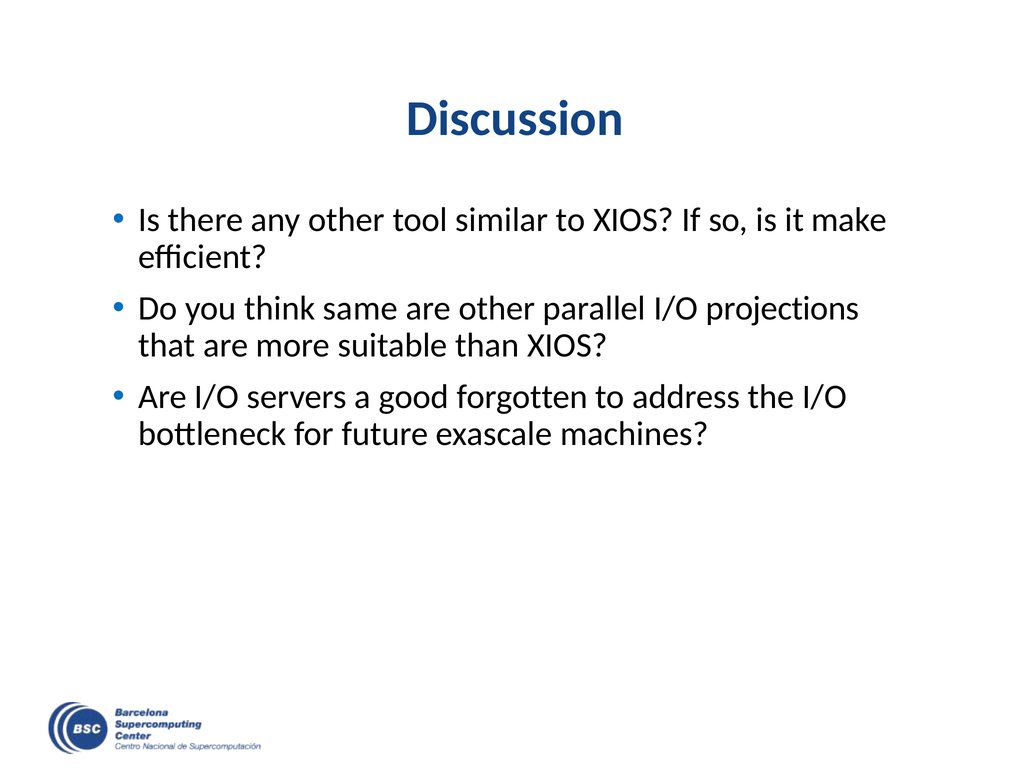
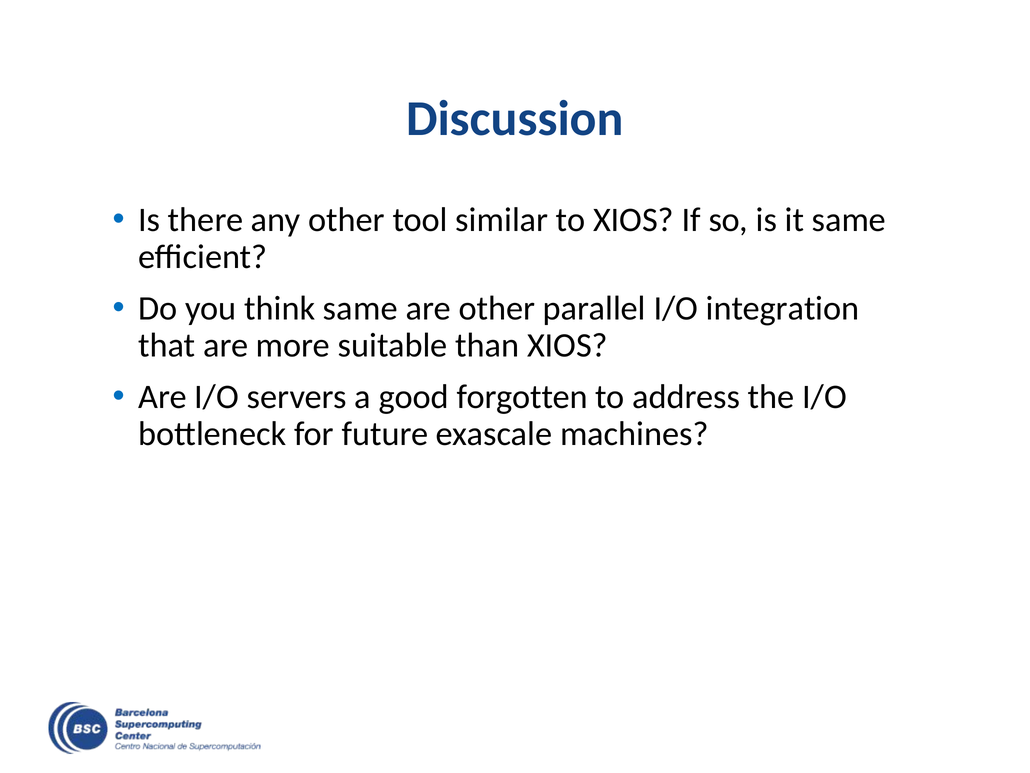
it make: make -> same (849, 220)
projections: projections -> integration (783, 308)
